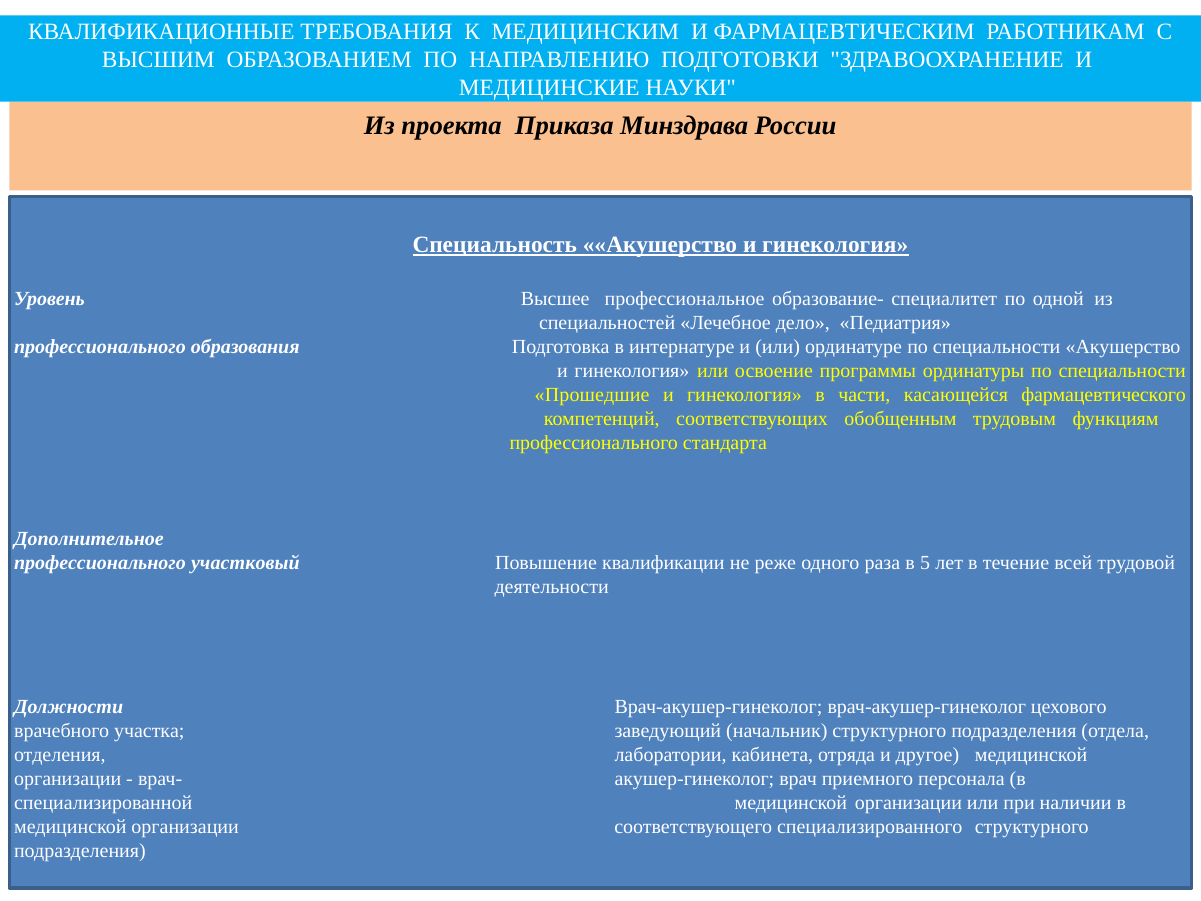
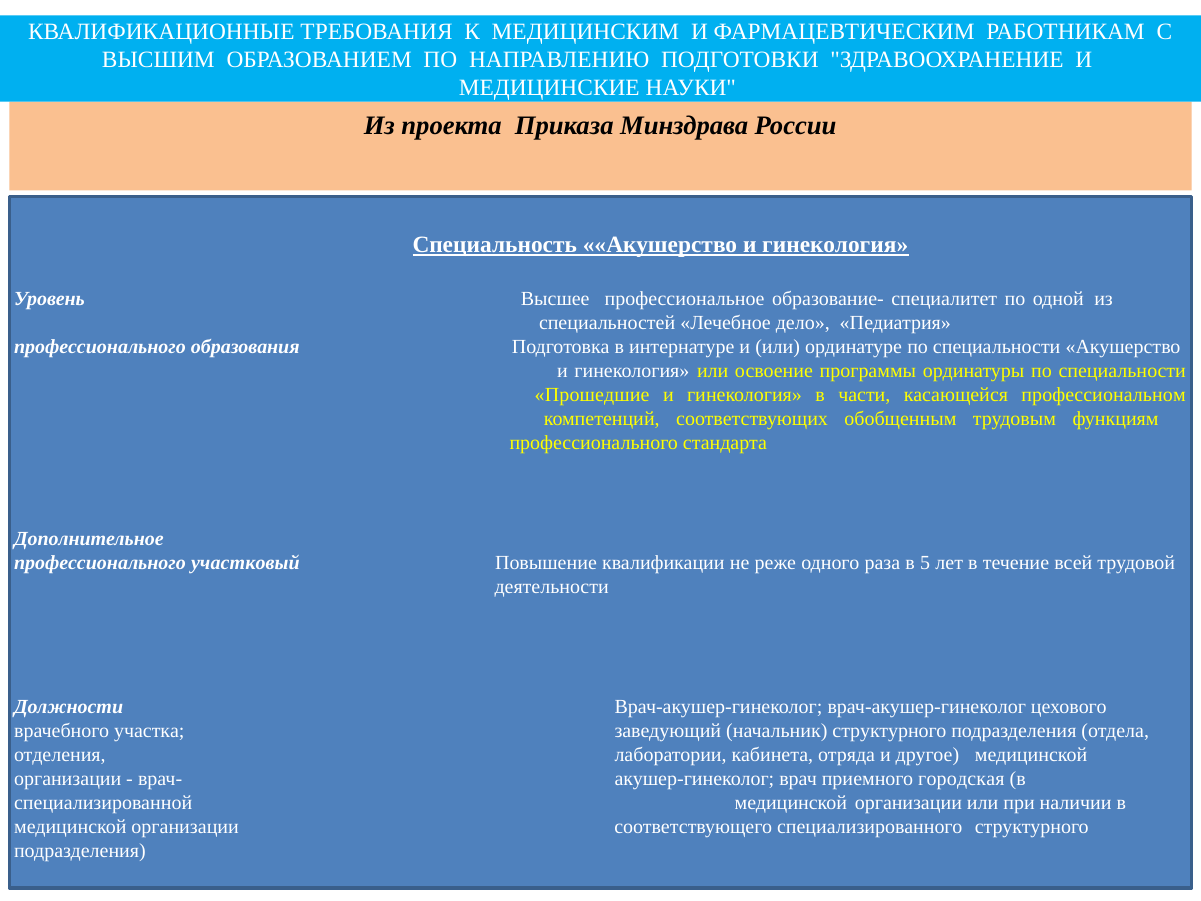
фармацевтического: фармацевтического -> профессиональном (1104, 395)
персонала: персонала -> городская (961, 779)
